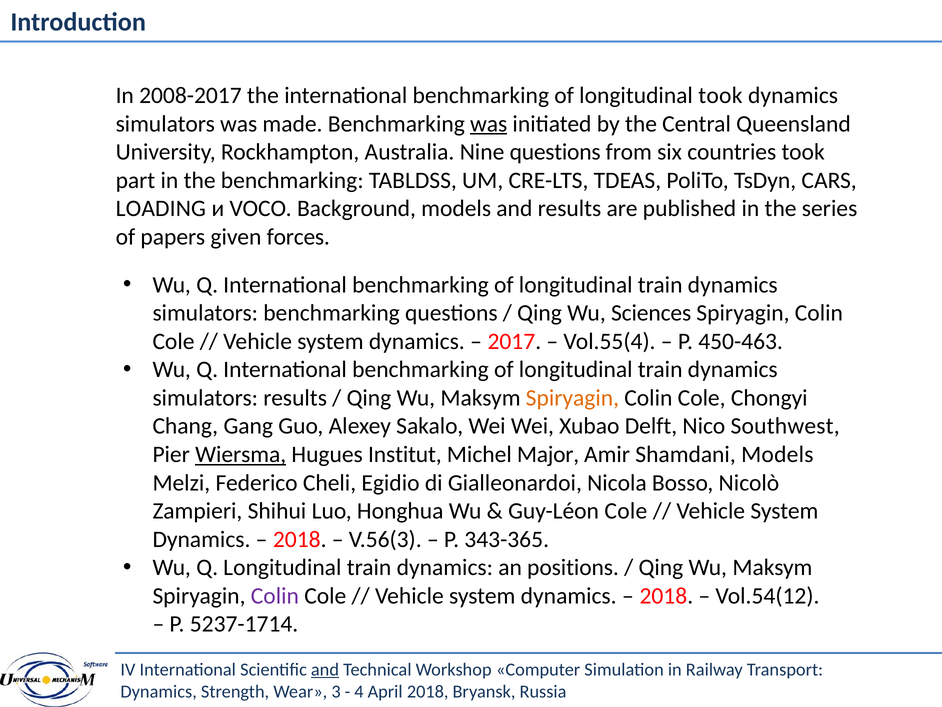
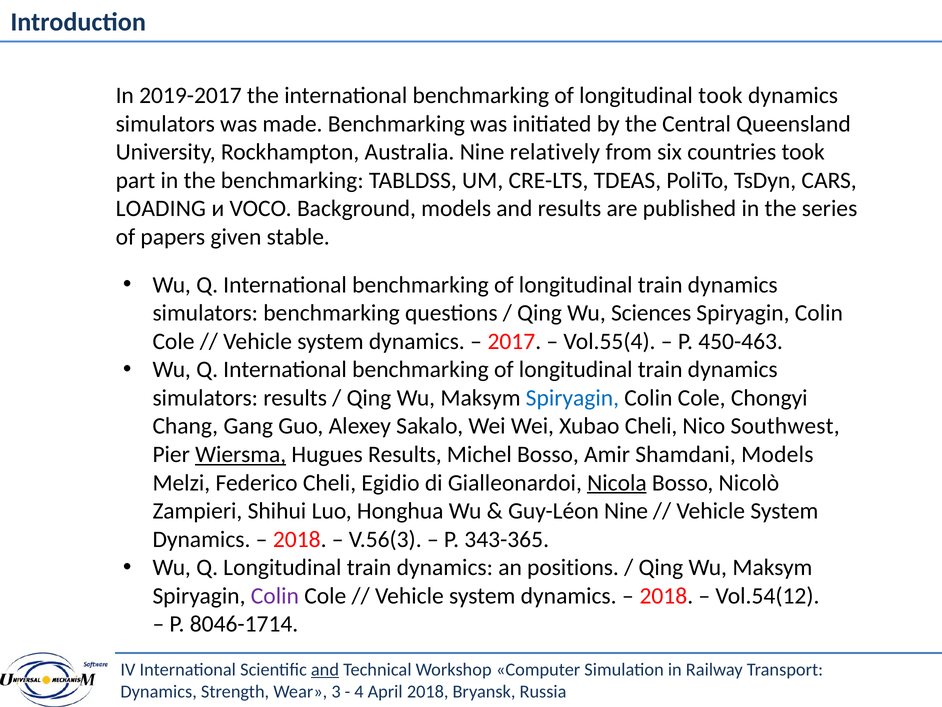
2008-2017: 2008-2017 -> 2019-2017 (190, 95)
was underline: present -> none (489, 124)
Nine questions: questions -> relatively (555, 152)
forces: forces -> stable (298, 237)
Spiryagin colour: orange -> blue (572, 398)
Xubao Delft: Delft -> Cheli (651, 426)
Hugues Institut: Institut -> Results (405, 454)
Michel Major: Major -> Bosso (548, 454)
Nicola underline: none -> present (617, 482)
Guy-Léon Cole: Cole -> Nine (626, 511)
5237-1714: 5237-1714 -> 8046-1714 (244, 624)
